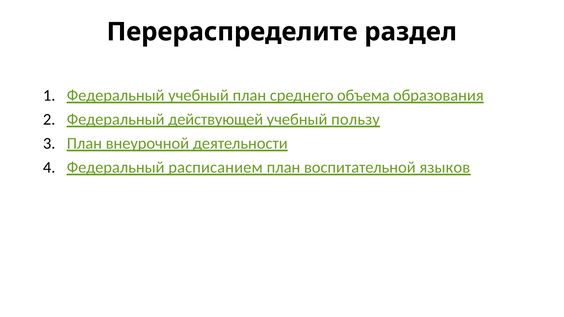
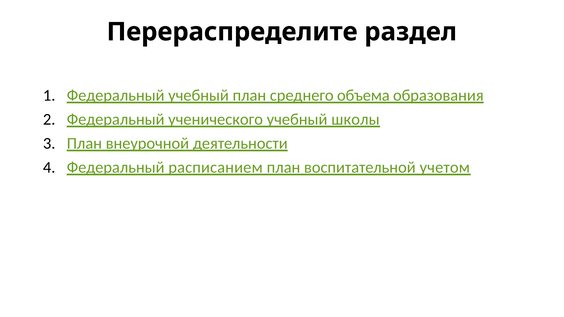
действующей: действующей -> ученического (216, 120)
пользу: пользу -> школы (356, 120)
языков: языков -> учетом (445, 167)
